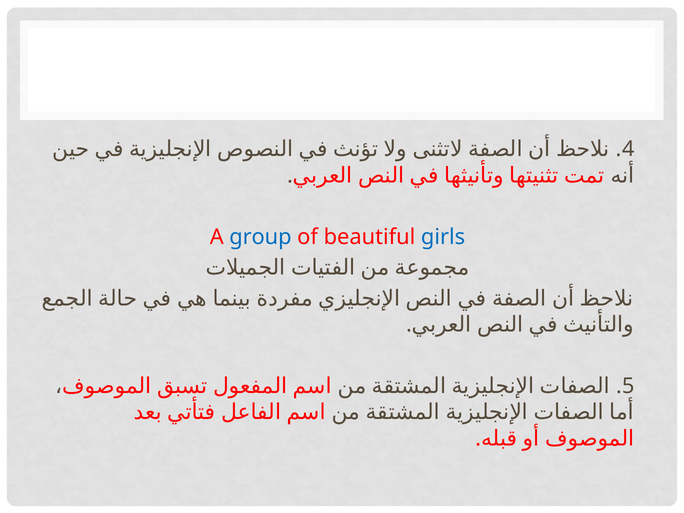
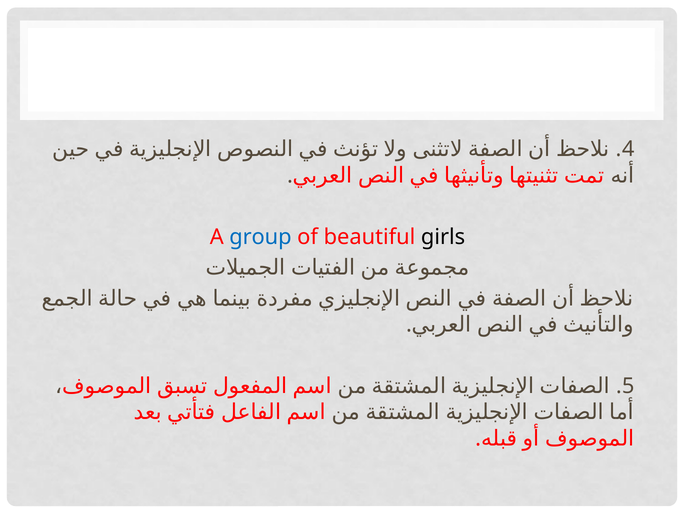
girls colour: blue -> black (443, 237)
